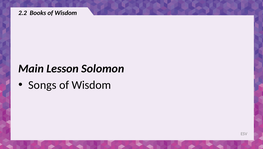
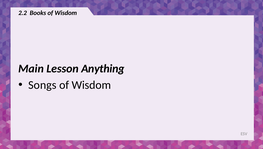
Solomon: Solomon -> Anything (103, 68)
